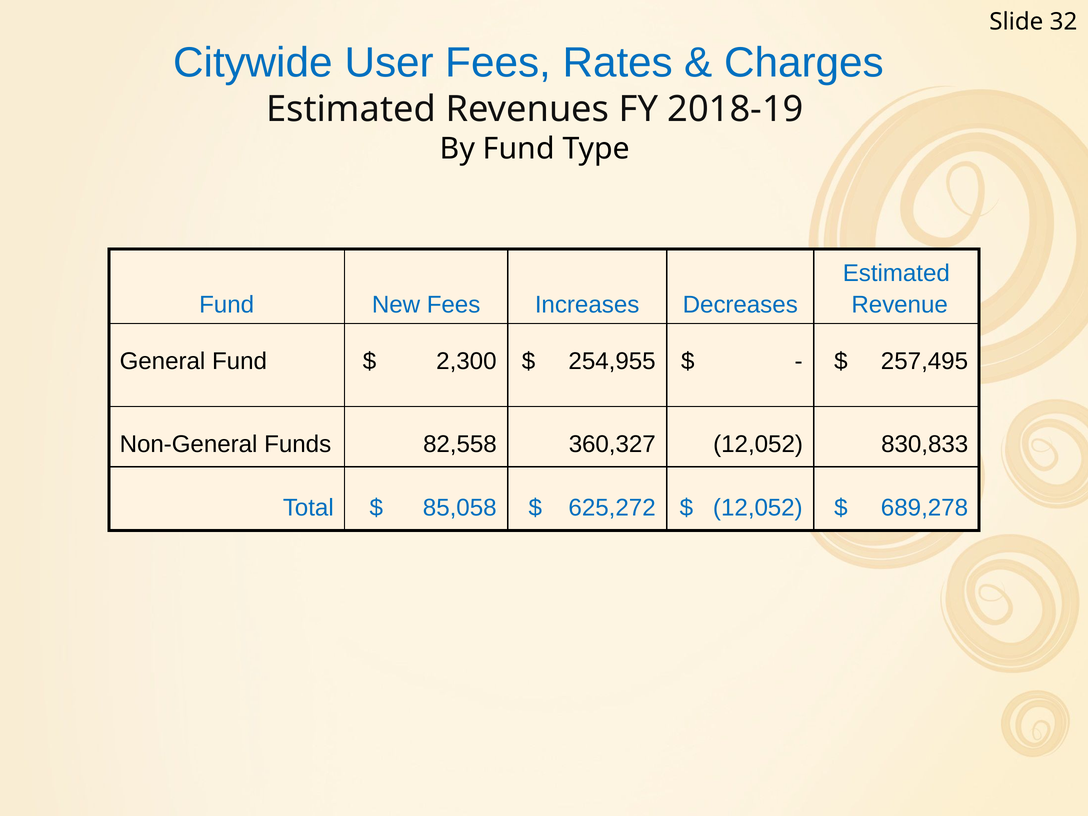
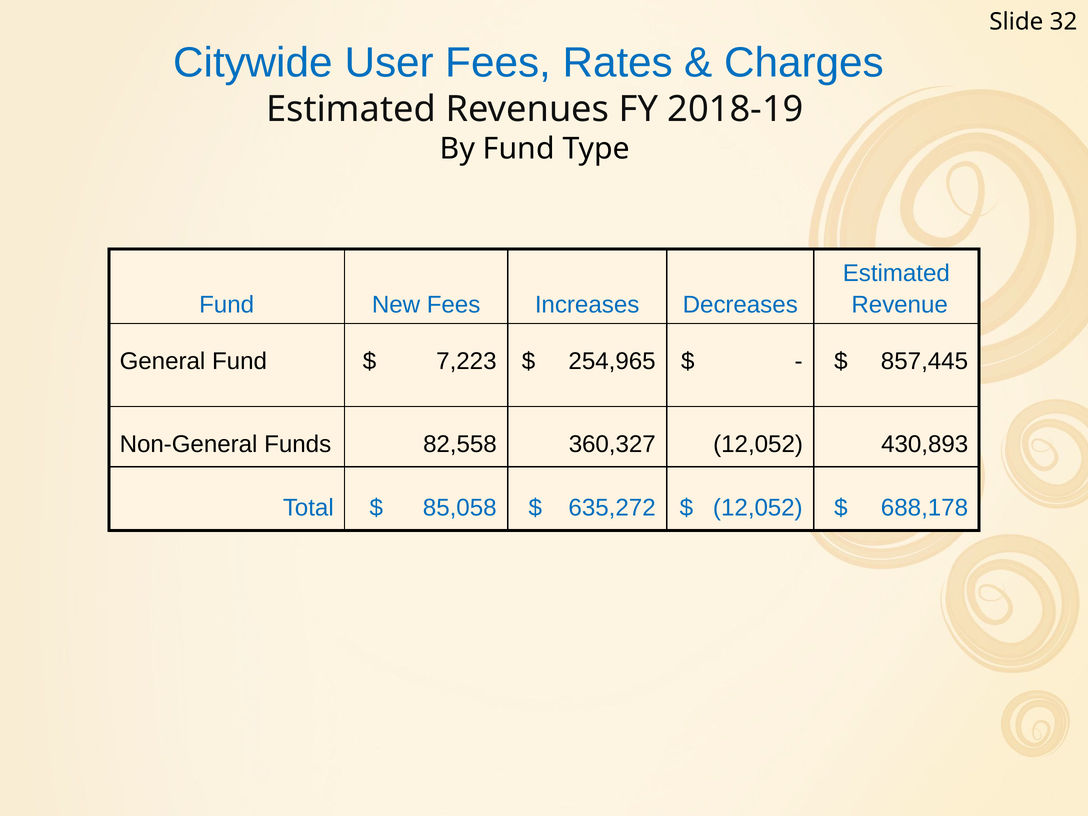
2,300: 2,300 -> 7,223 (466, 361)
254,955: 254,955 -> 254,965 (612, 361)
257,495: 257,495 -> 857,445 (924, 361)
830,833: 830,833 -> 430,893 (925, 444)
625,272: 625,272 -> 635,272 (612, 508)
689,278: 689,278 -> 688,178 (924, 508)
